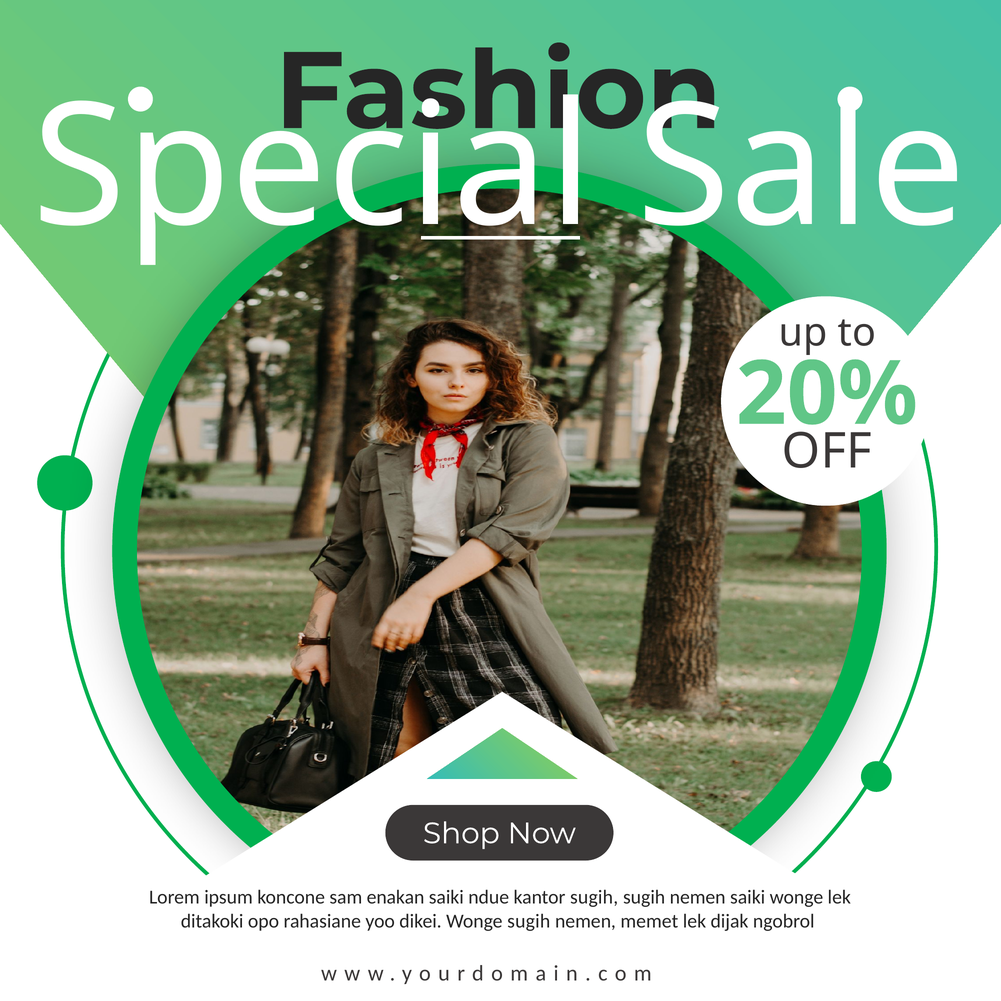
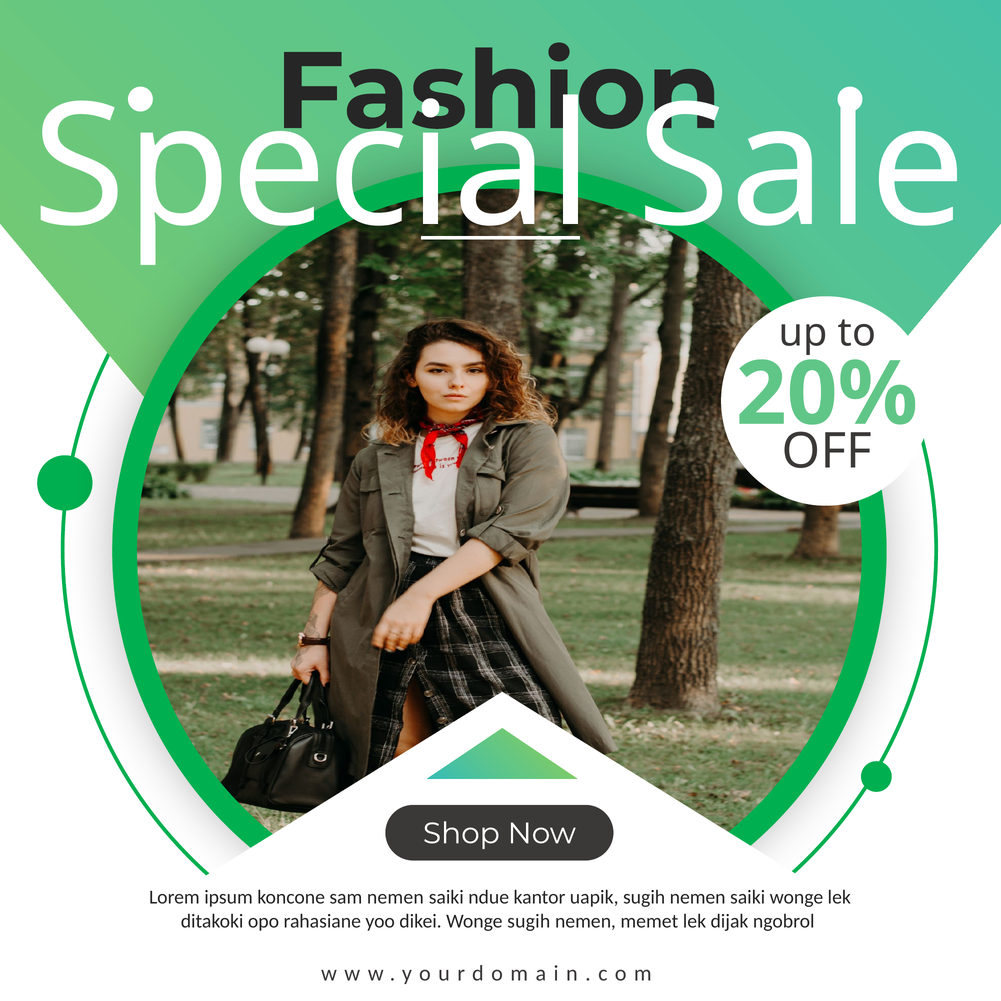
sam enakan: enakan -> nemen (395, 897)
kantor sugih: sugih -> uapik (594, 897)
